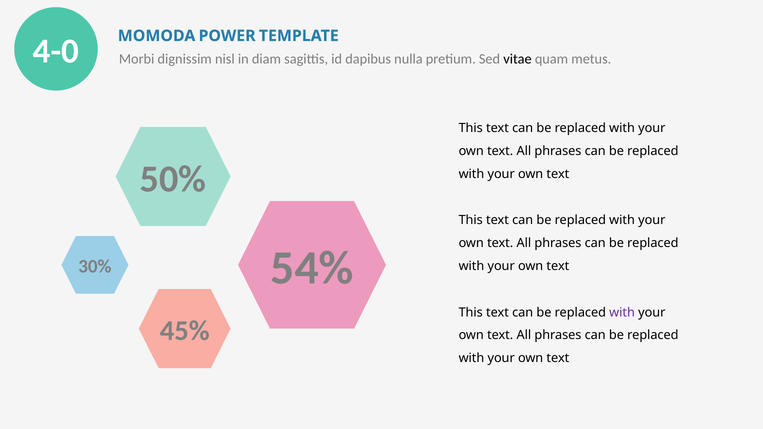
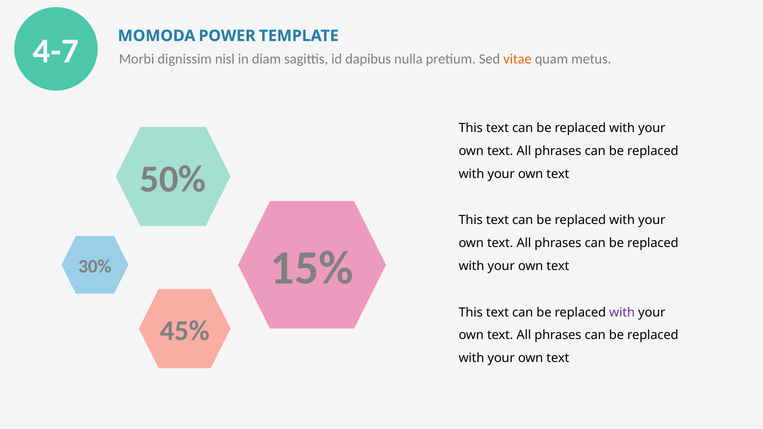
4-0: 4-0 -> 4-7 (56, 51)
vitae colour: black -> orange (518, 59)
54%: 54% -> 15% (312, 268)
